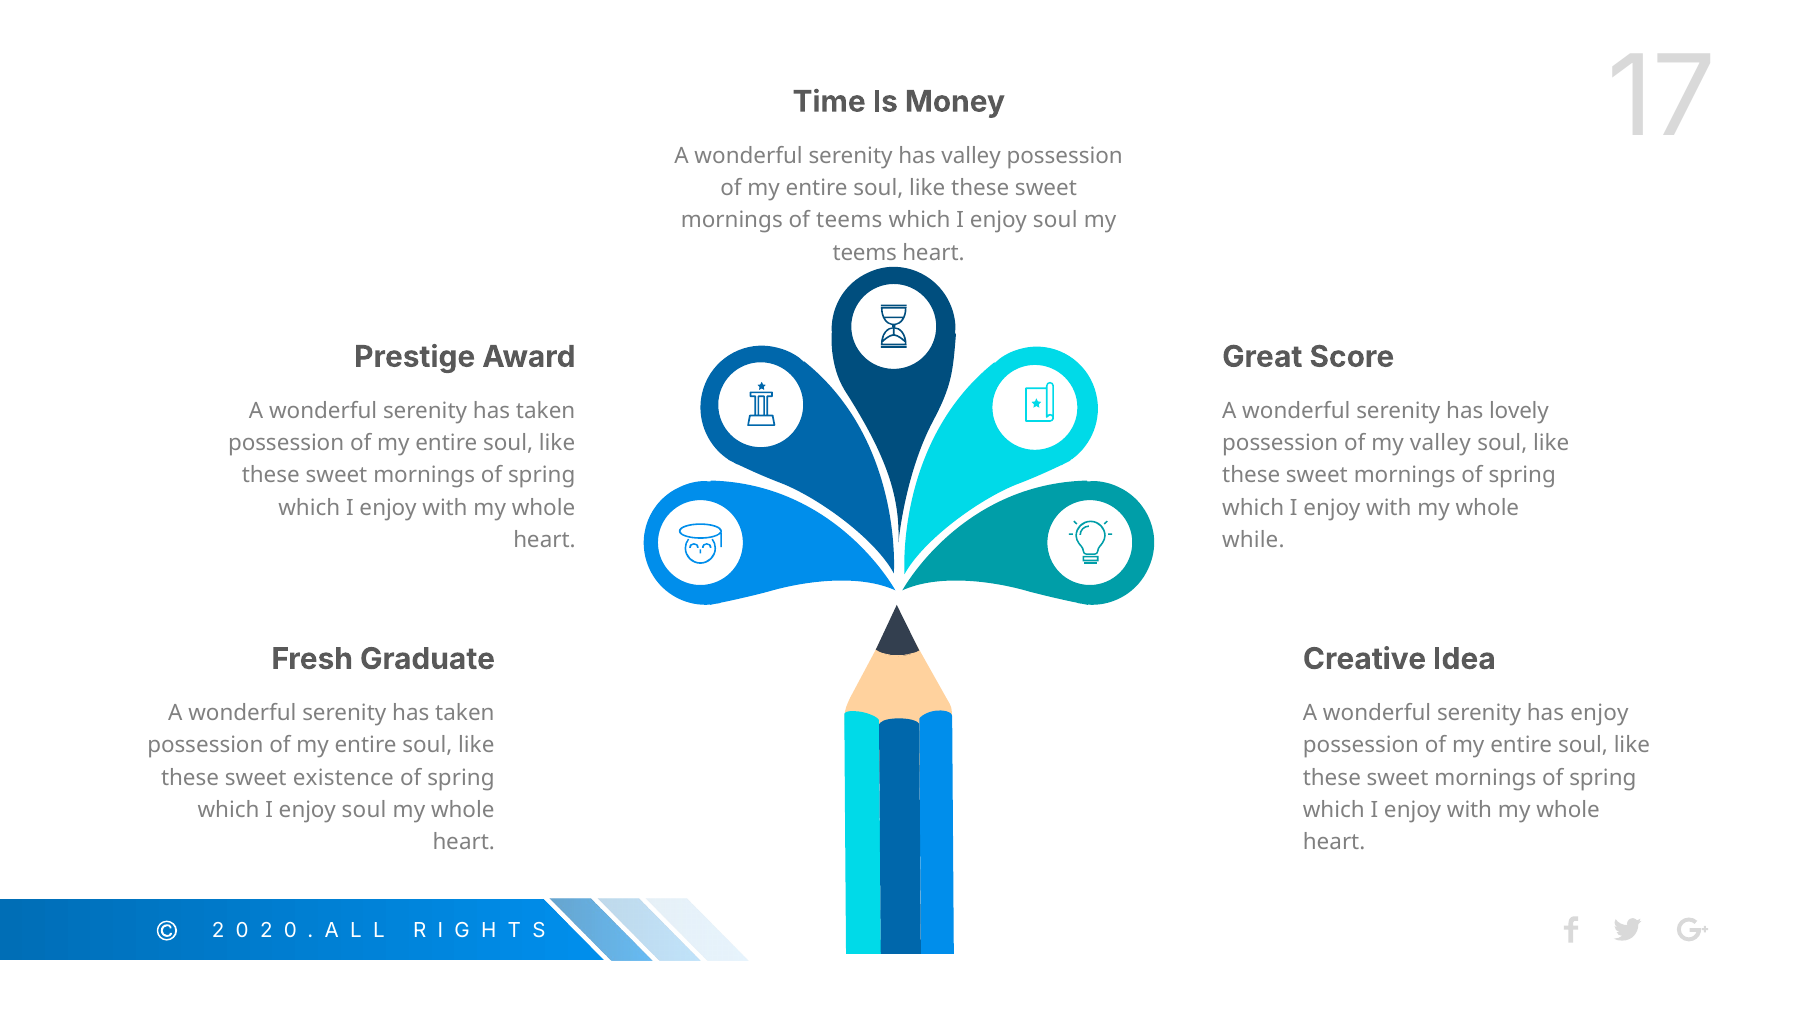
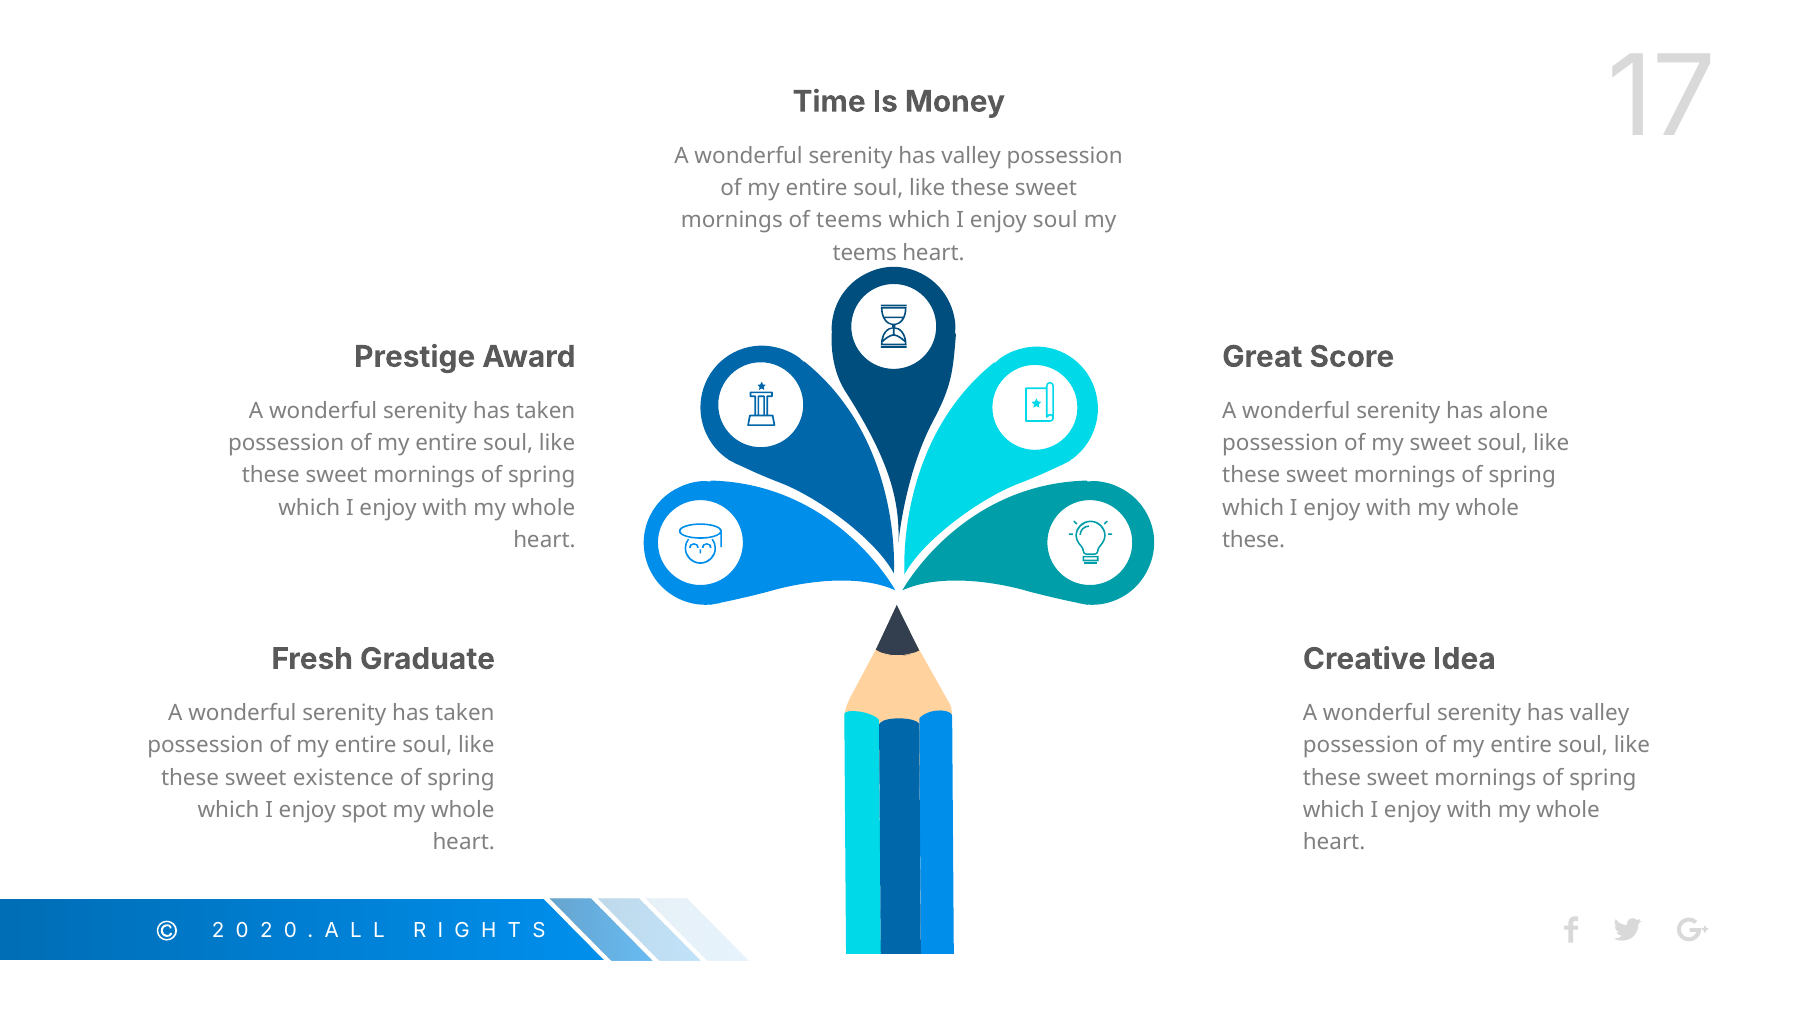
lovely: lovely -> alone (1519, 411)
my valley: valley -> sweet (1440, 443)
while: while -> these (1254, 540)
enjoy: enjoy -> valley (1600, 713)
soul: soul -> spot (364, 810)
